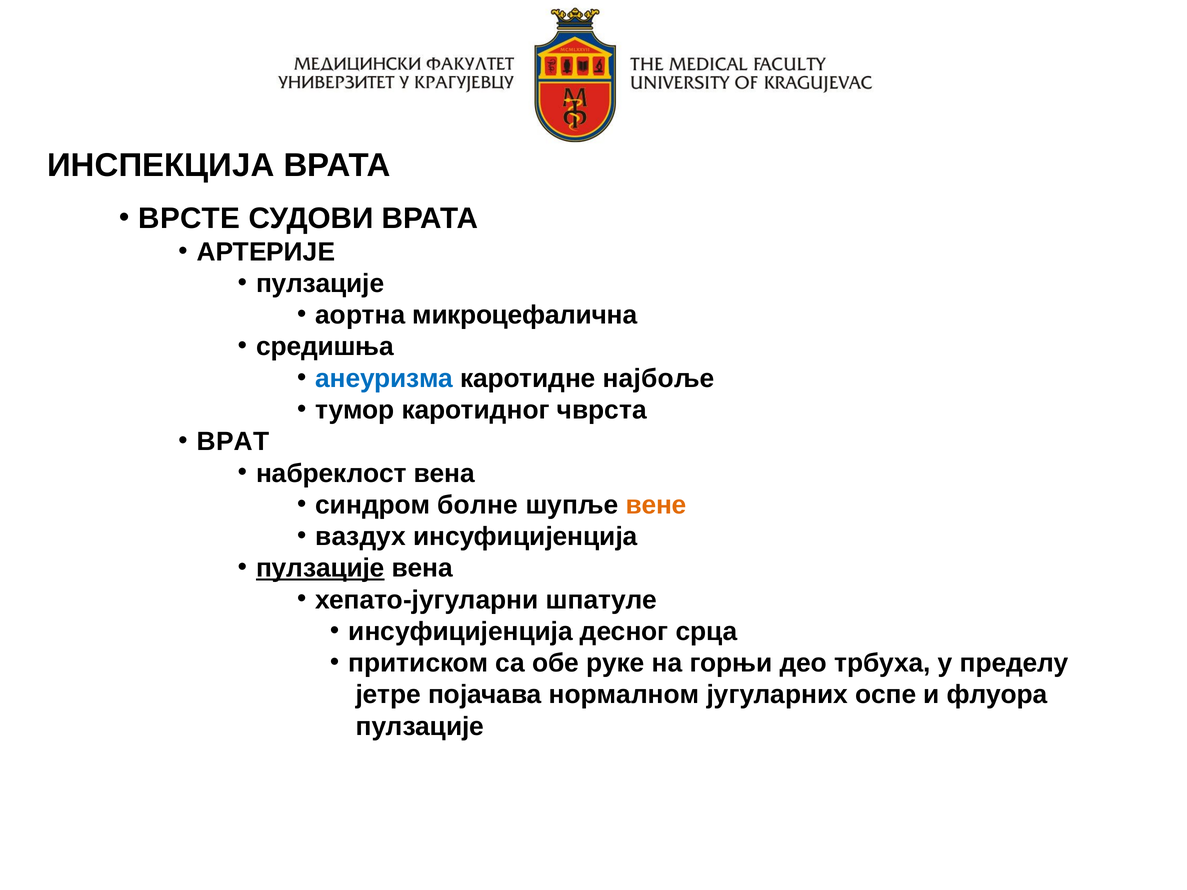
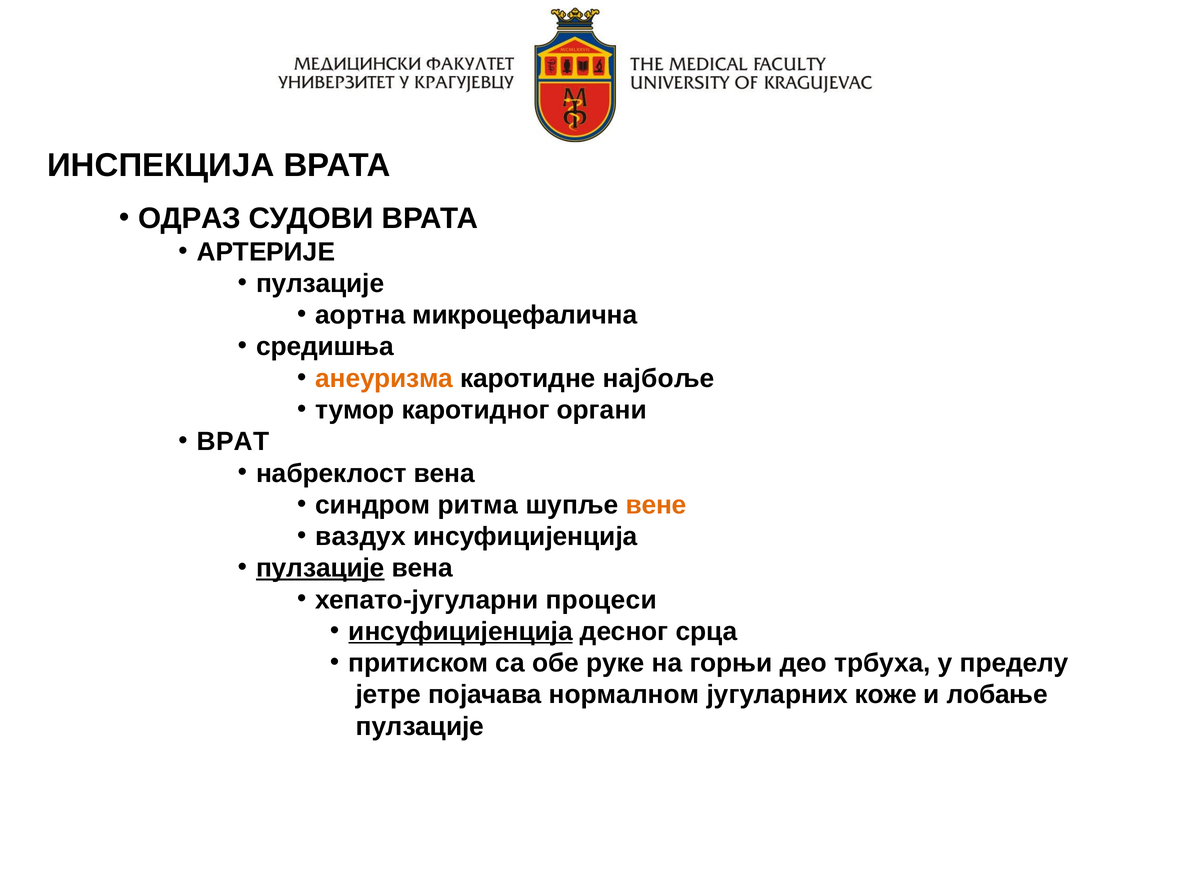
ВРСТЕ: ВРСТЕ -> ОДРАЗ (190, 219)
анеуризма colour: blue -> orange (384, 379)
чврста: чврста -> органи (602, 410)
болне: болне -> ритма (478, 505)
шпатуле: шпатуле -> процеси (601, 600)
инсуфицијенција underline: none -> present (461, 632)
оспе: оспе -> коже (886, 695)
флуора: флуора -> лобање (997, 695)
